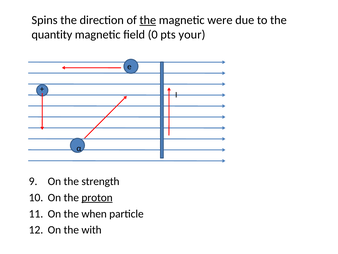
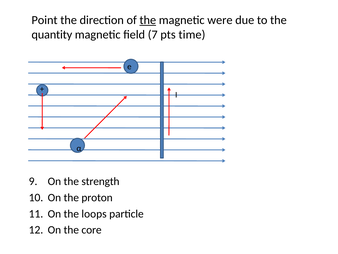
Spins: Spins -> Point (45, 20)
0: 0 -> 7 (153, 35)
your: your -> time (192, 35)
proton underline: present -> none (97, 197)
when: when -> loops (94, 213)
with: with -> core (92, 230)
